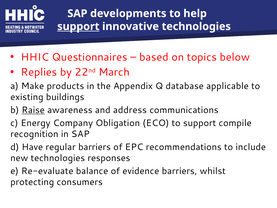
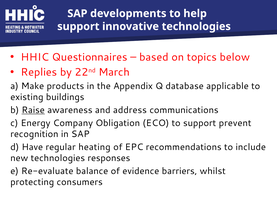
support underline: present -> none (78, 26)
compile: compile -> prevent (235, 123)
regular barriers: barriers -> heating (94, 147)
